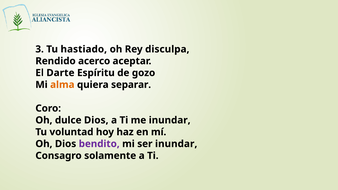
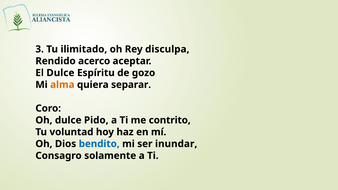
hastiado: hastiado -> ilimitado (84, 49)
El Darte: Darte -> Dulce (60, 73)
dulce Dios: Dios -> Pido (96, 120)
me inundar: inundar -> contrito (170, 120)
bendito colour: purple -> blue (99, 144)
